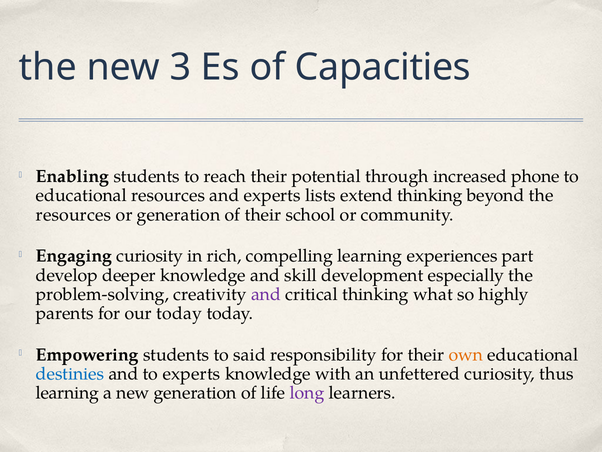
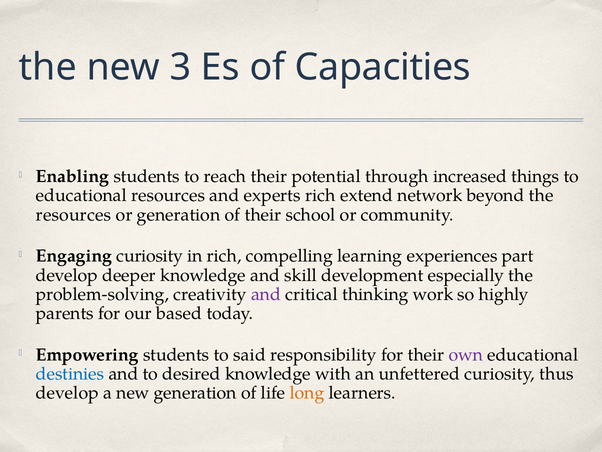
phone: phone -> things (535, 176)
experts lists: lists -> rich (320, 195)
extend thinking: thinking -> network (430, 195)
what: what -> work (433, 294)
our today: today -> based (179, 313)
own colour: orange -> purple (466, 354)
to experts: experts -> desired (192, 373)
learning: learning -> develop (67, 392)
long colour: purple -> orange (307, 392)
